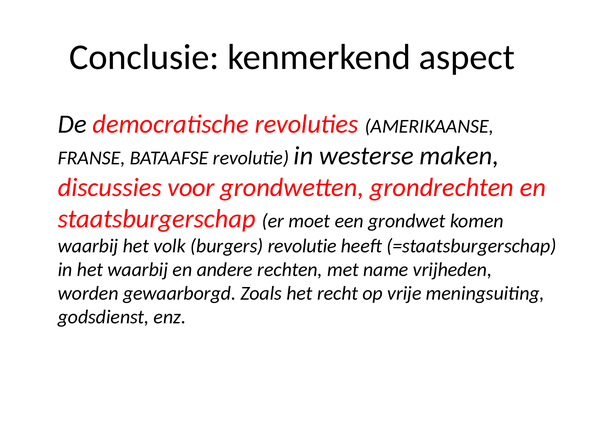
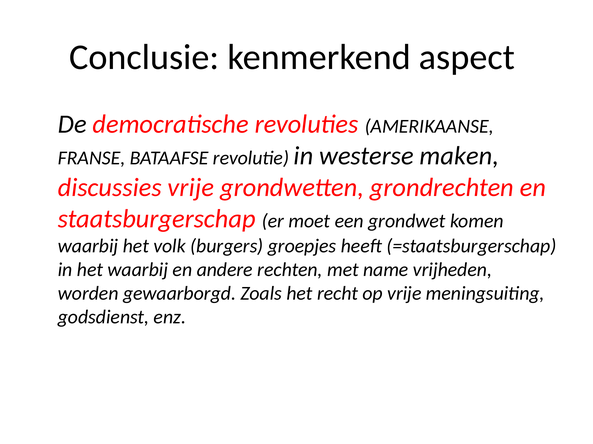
discussies voor: voor -> vrije (191, 188)
burgers revolutie: revolutie -> groepjes (302, 247)
